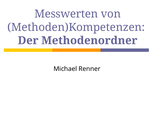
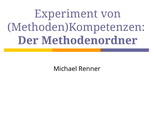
Messwerten: Messwerten -> Experiment (66, 14)
